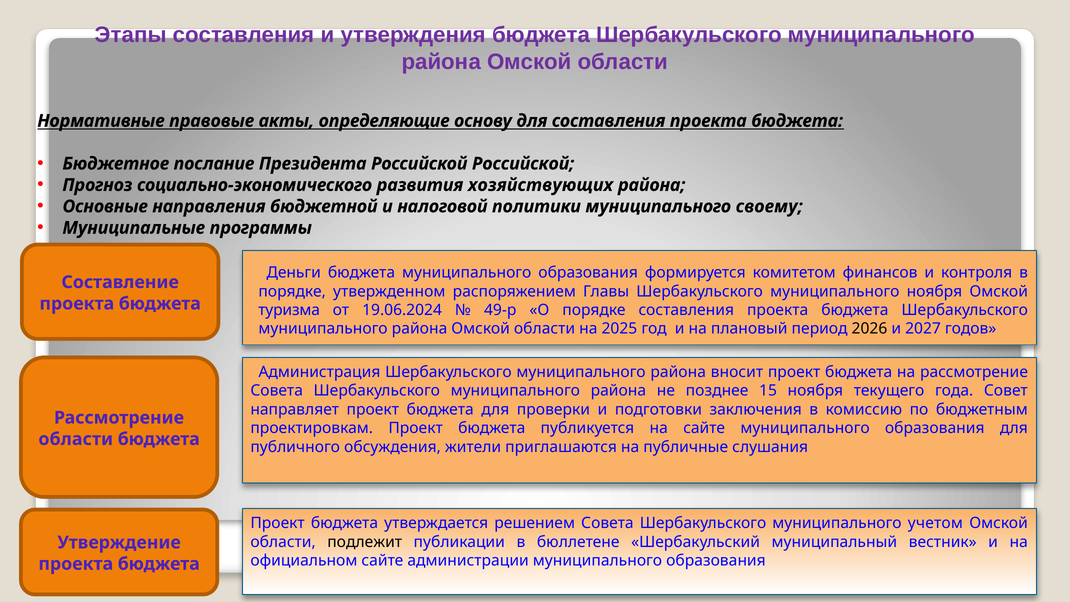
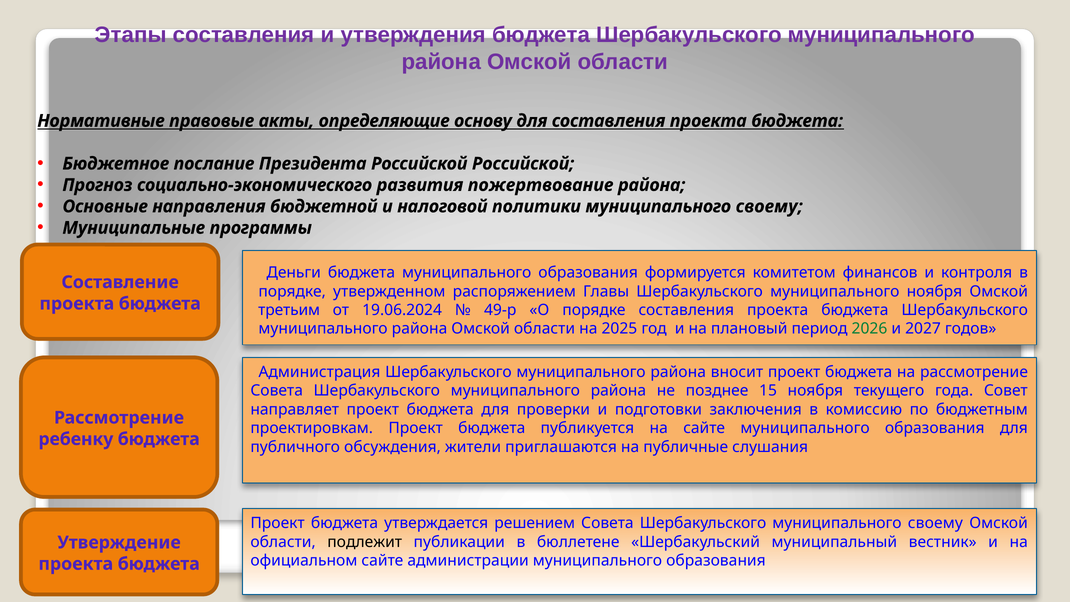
хозяйствующих: хозяйствующих -> пожертвование (541, 185)
туризма: туризма -> третьим (289, 310)
2026 colour: black -> green (869, 329)
области: области -> ребенку (76, 439)
Шербакульского муниципального учетом: учетом -> своему (935, 523)
